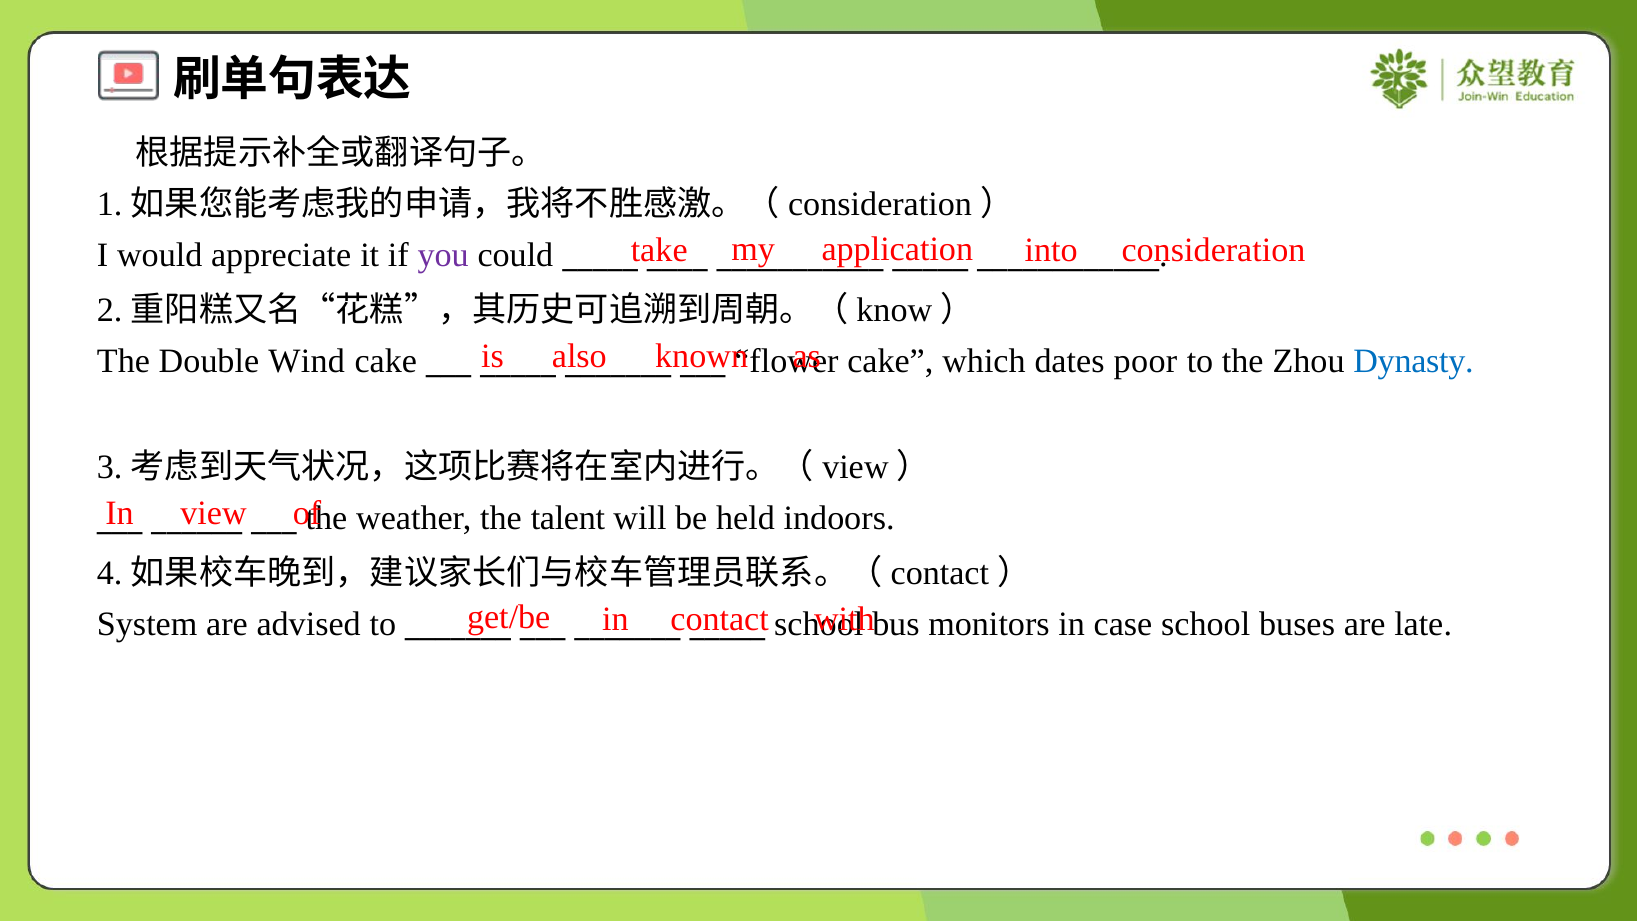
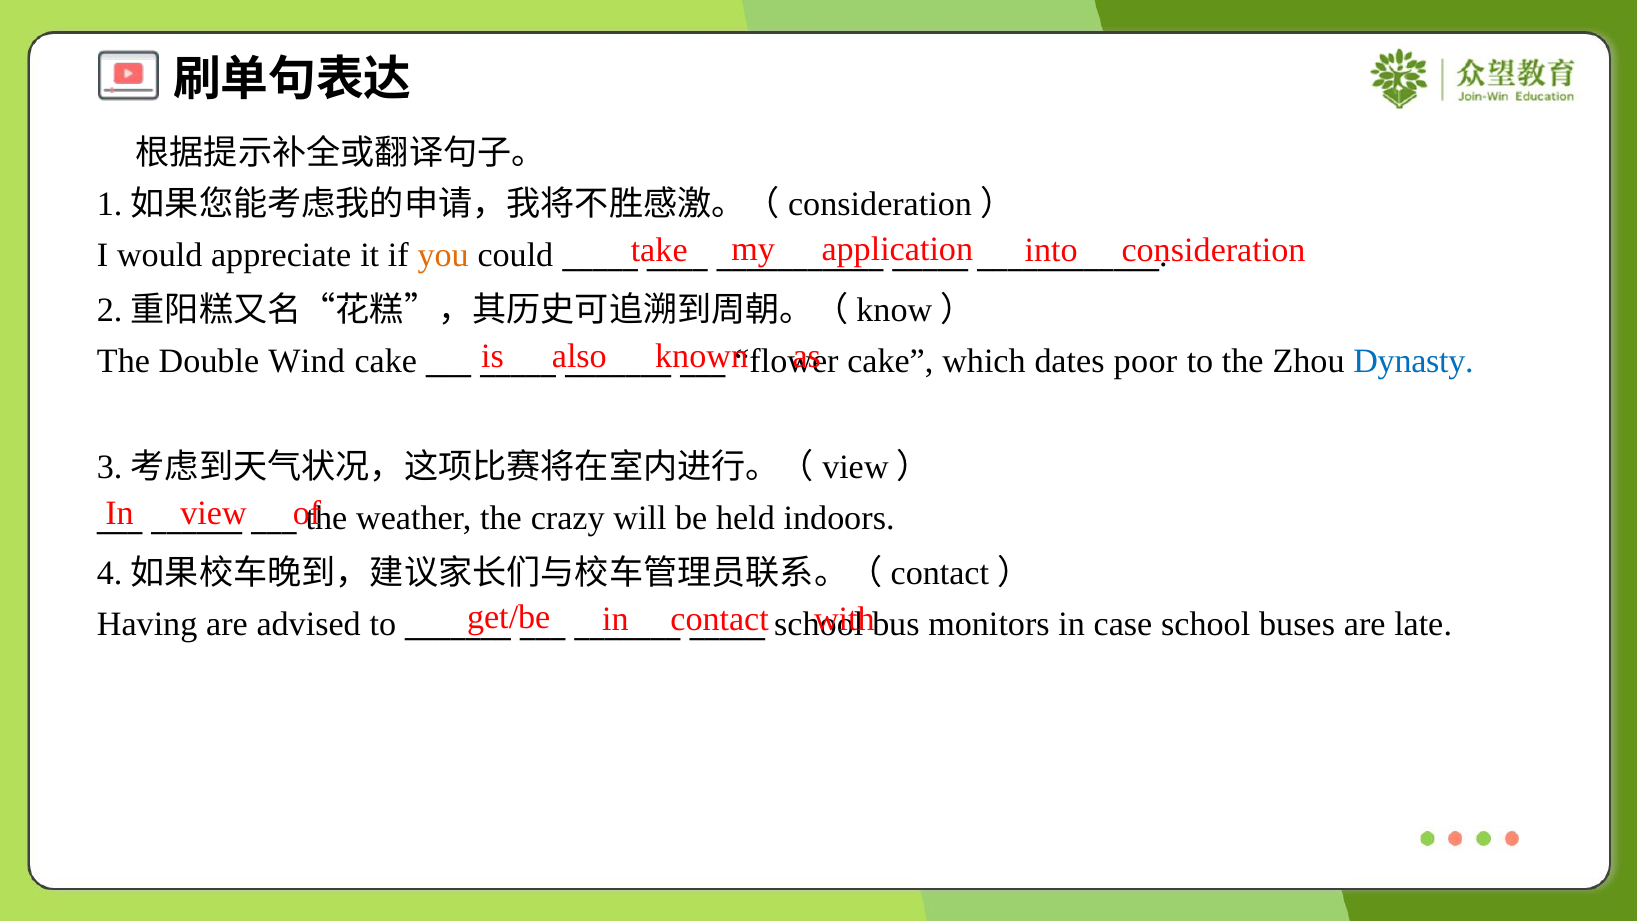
you colour: purple -> orange (443, 256)
talent: talent -> crazy (568, 518)
System: System -> Having (147, 624)
